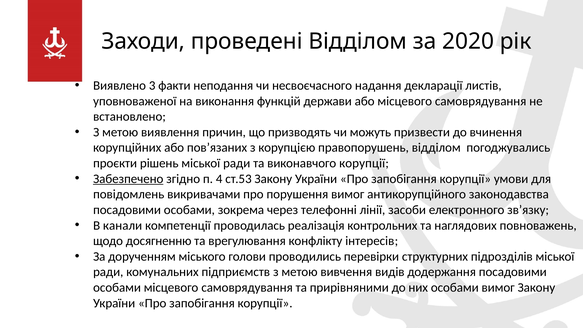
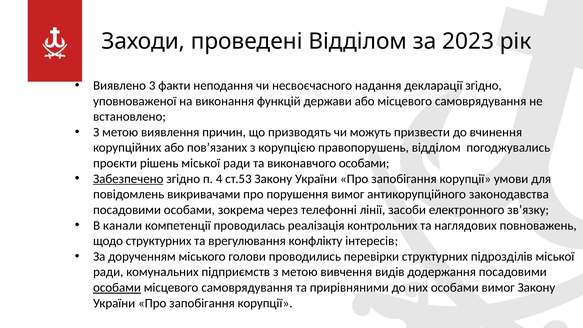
2020: 2020 -> 2023 (468, 41)
декларації листів: листів -> згідно (483, 86)
виконавчого корупції: корупції -> особами (364, 163)
щодо досягненню: досягненню -> структурних (159, 241)
особами underline: none -> present (117, 288)
